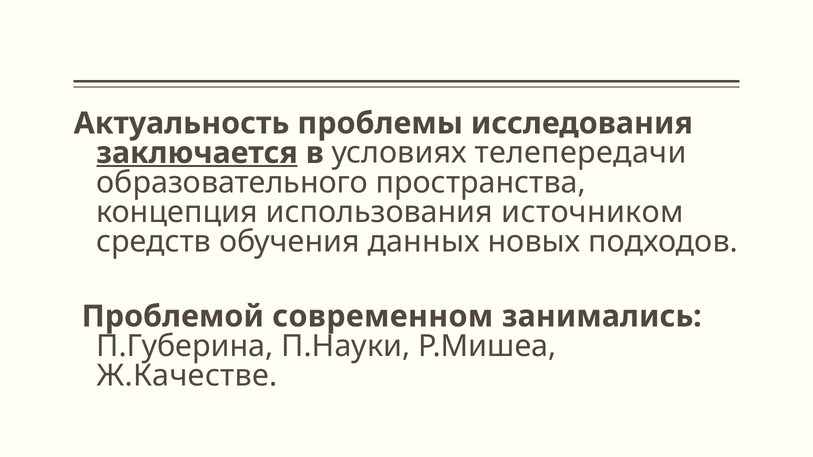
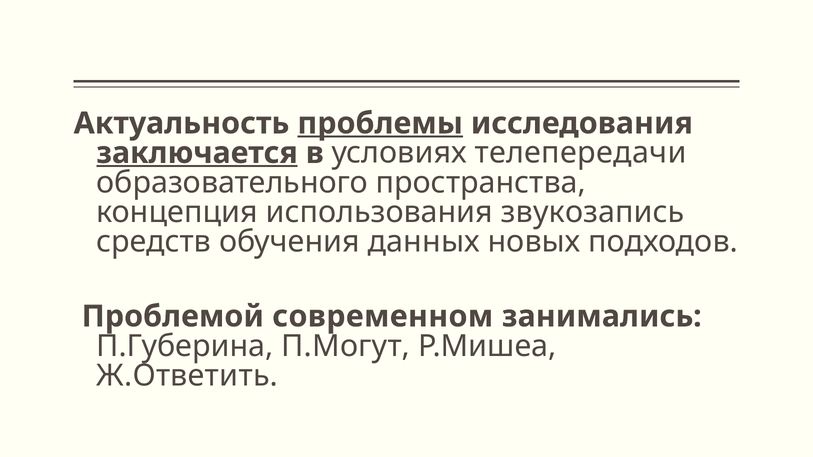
проблемы underline: none -> present (380, 123)
источником: источником -> звукозапись (593, 212)
П.Науки: П.Науки -> П.Могут (346, 346)
Ж.Качестве: Ж.Качестве -> Ж.Ответить (187, 376)
